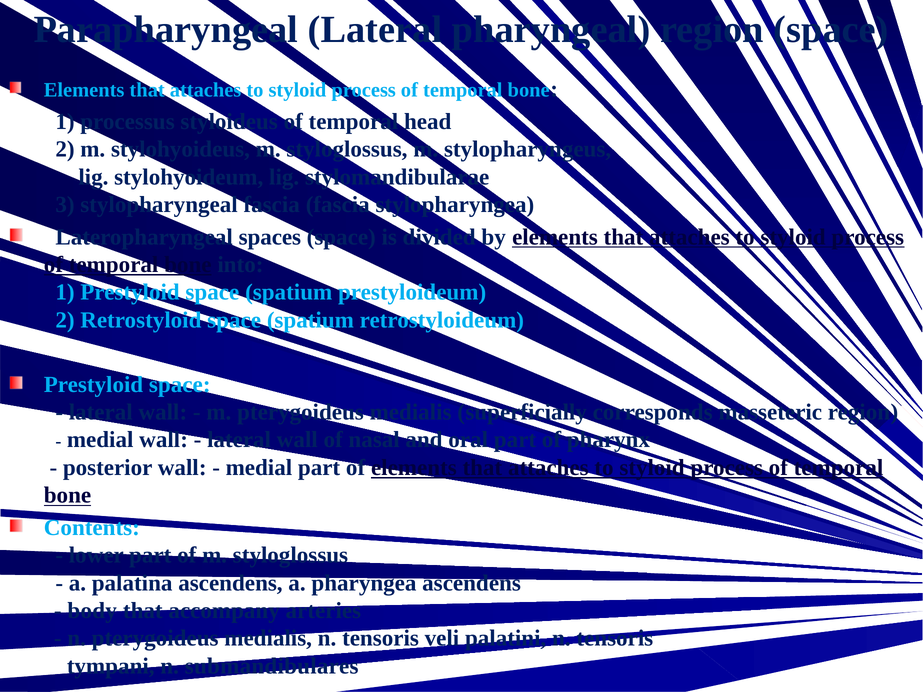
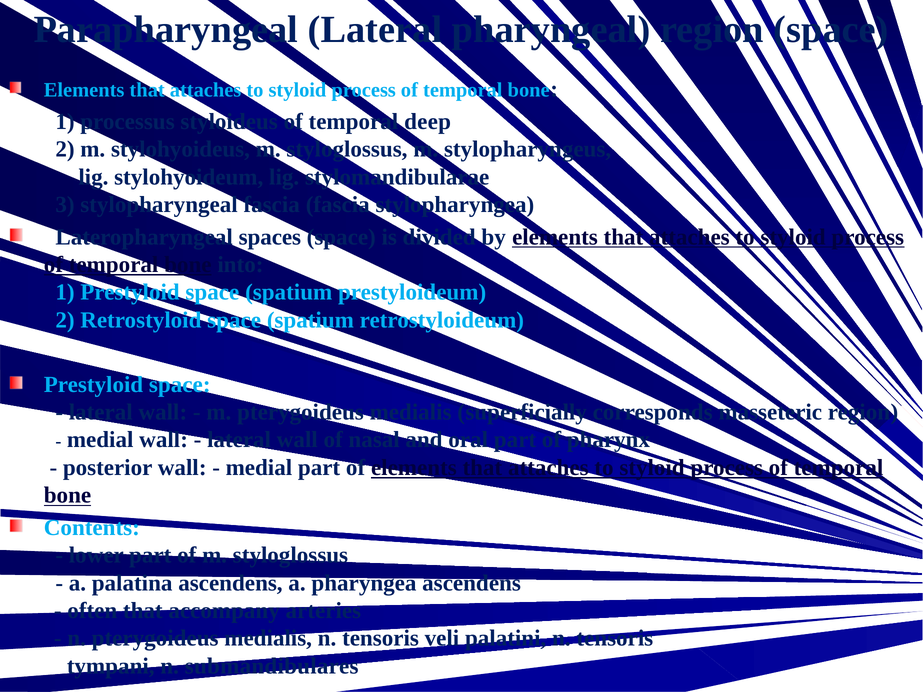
head: head -> deep (428, 122)
body: body -> often (92, 611)
